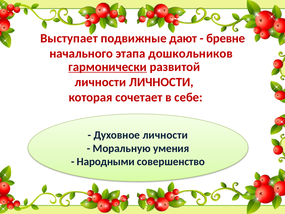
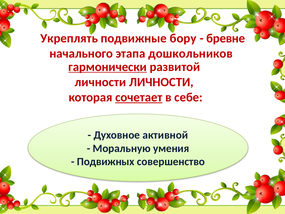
Выступает: Выступает -> Укреплять (69, 38)
дают: дают -> бору (183, 38)
сочетает underline: none -> present (139, 97)
Духовное личности: личности -> активной (165, 135)
Народными: Народными -> Подвижных (106, 162)
